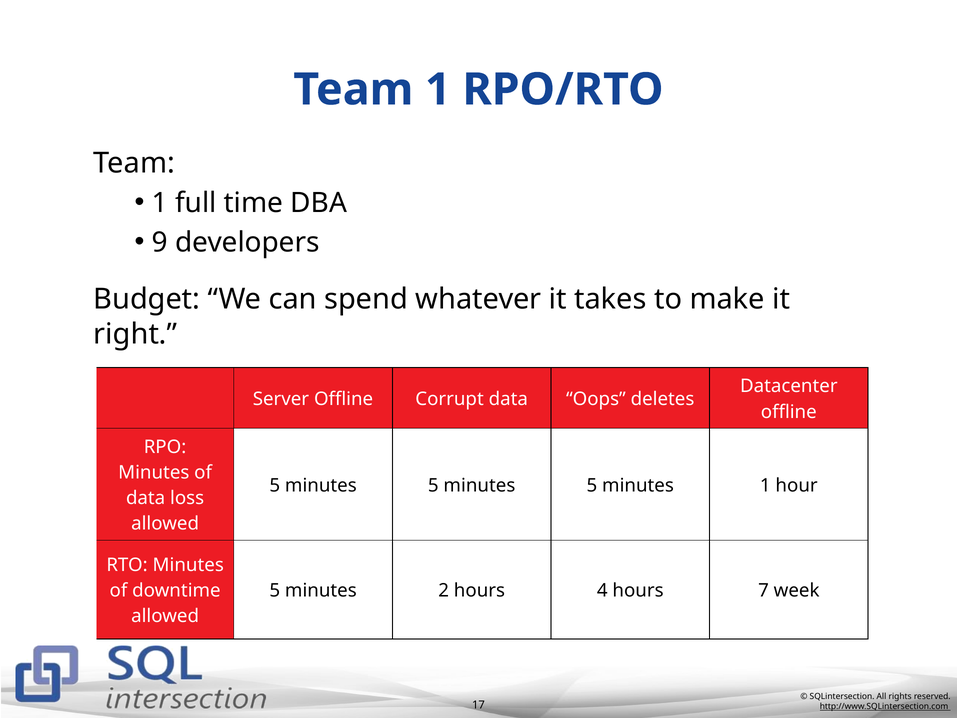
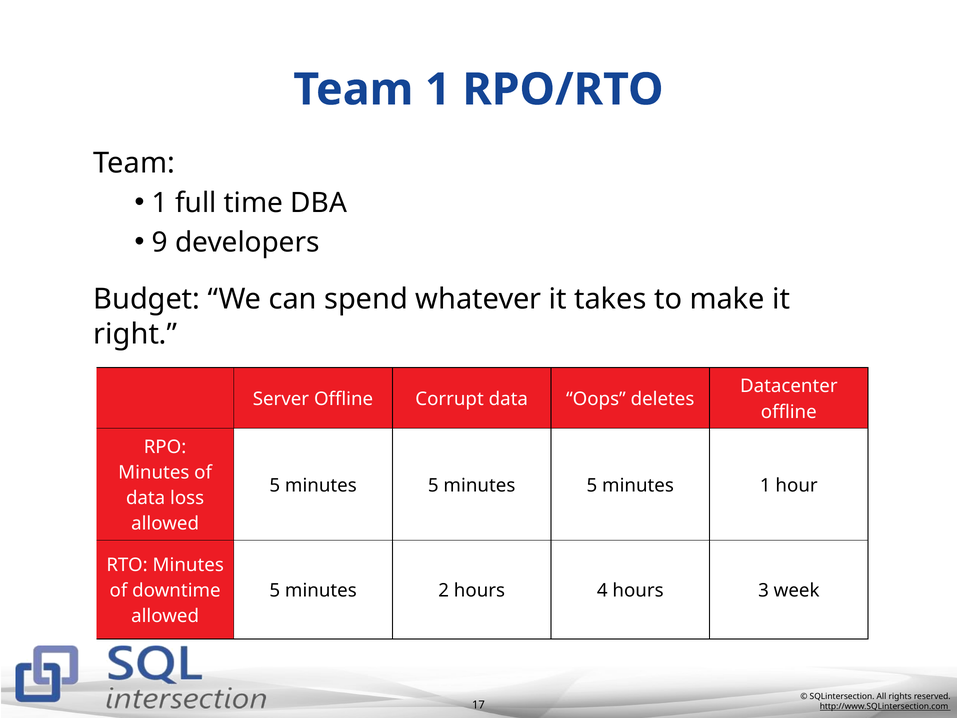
7: 7 -> 3 (763, 591)
